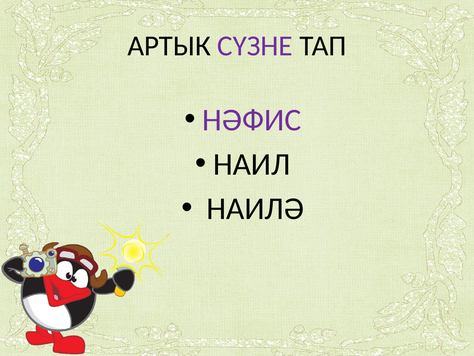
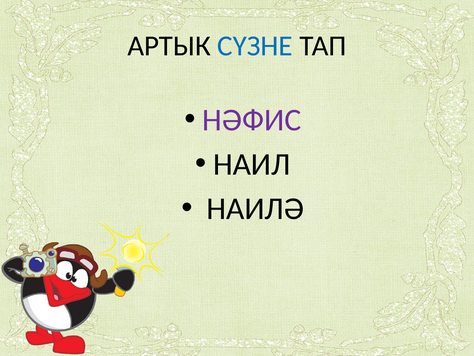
СҮЗНЕ colour: purple -> blue (255, 46)
